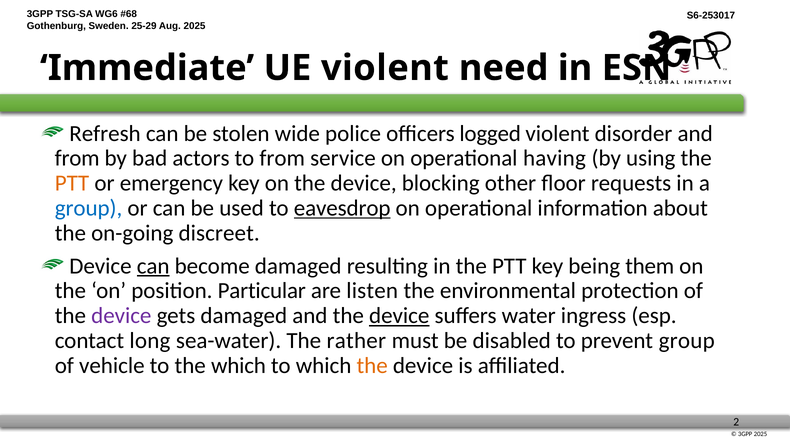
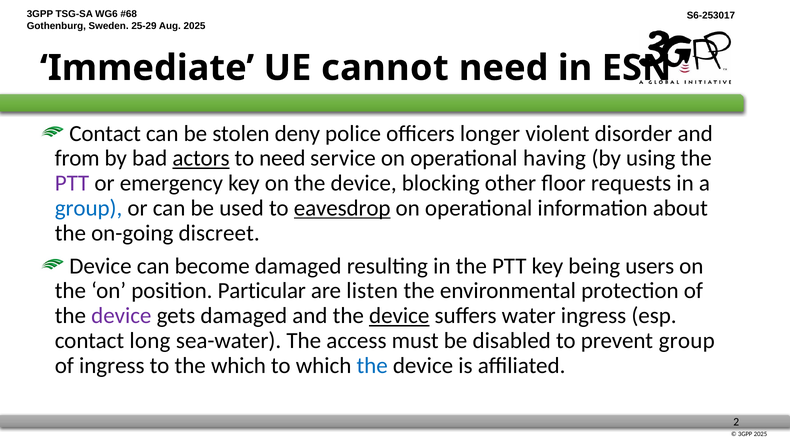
UE violent: violent -> cannot (385, 68)
Refresh: Refresh -> Contact (105, 134)
wide: wide -> deny (297, 134)
logged: logged -> longer (490, 134)
actors underline: none -> present (201, 158)
to from: from -> need (282, 158)
PTT colour: orange -> purple (72, 183)
can underline: present -> none (153, 266)
them: them -> users (650, 266)
rather: rather -> access (356, 341)
of vehicle: vehicle -> ingress (112, 366)
the colour: orange -> blue (372, 366)
